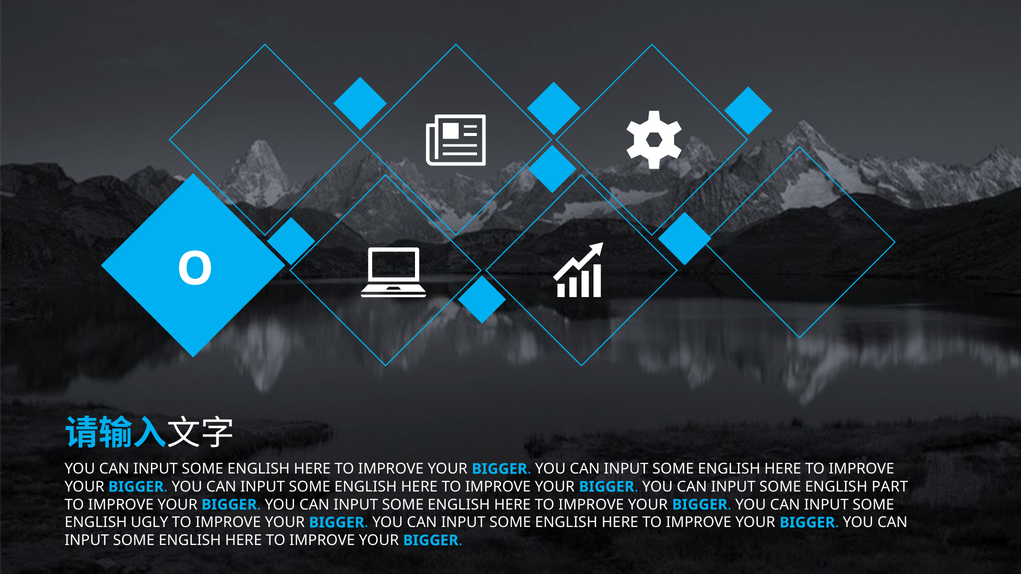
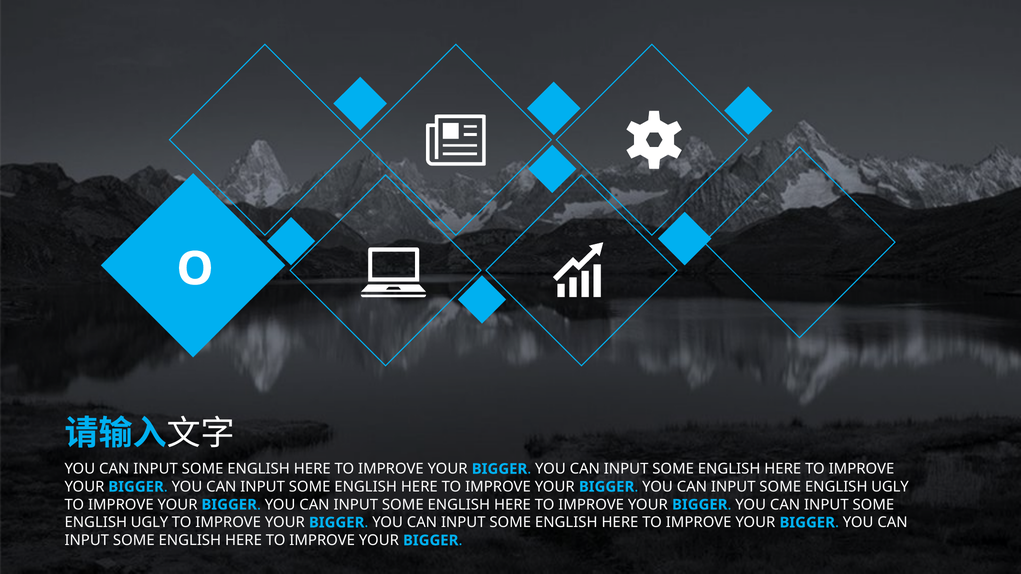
PART: PART -> UGLY (890, 487)
